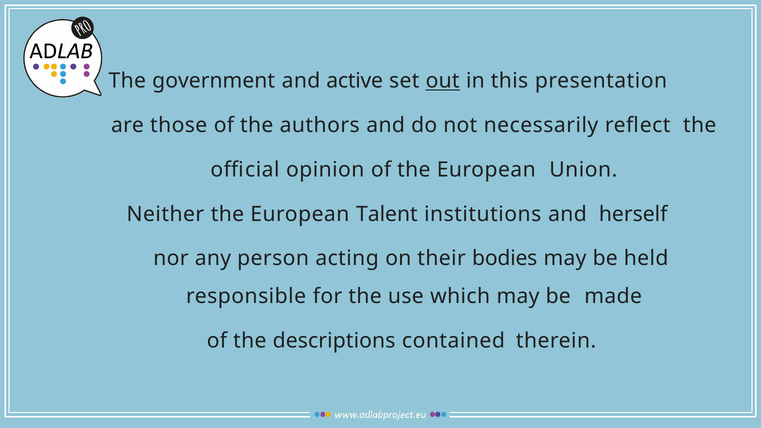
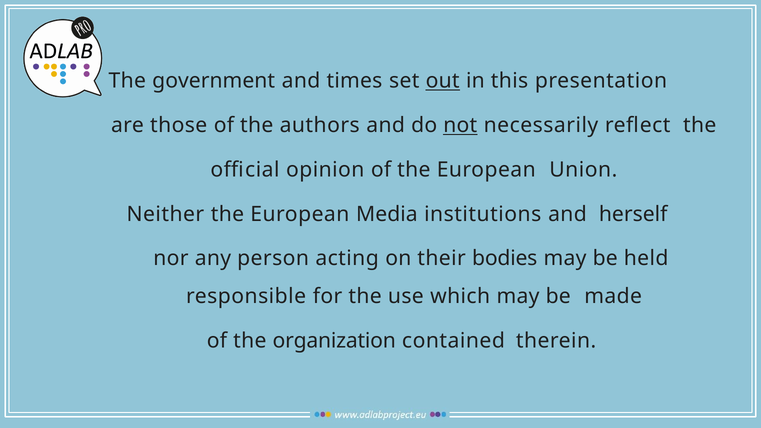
active: active -> times (354, 81)
not underline: none -> present (460, 125)
Talent: Talent -> Media (387, 214)
descriptions: descriptions -> organization (334, 341)
